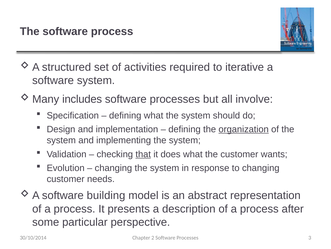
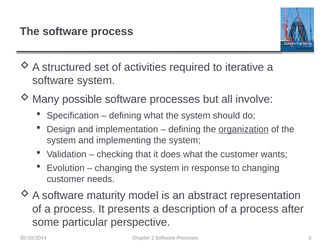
includes: includes -> possible (82, 99)
that underline: present -> none (143, 154)
building: building -> maturity (106, 195)
